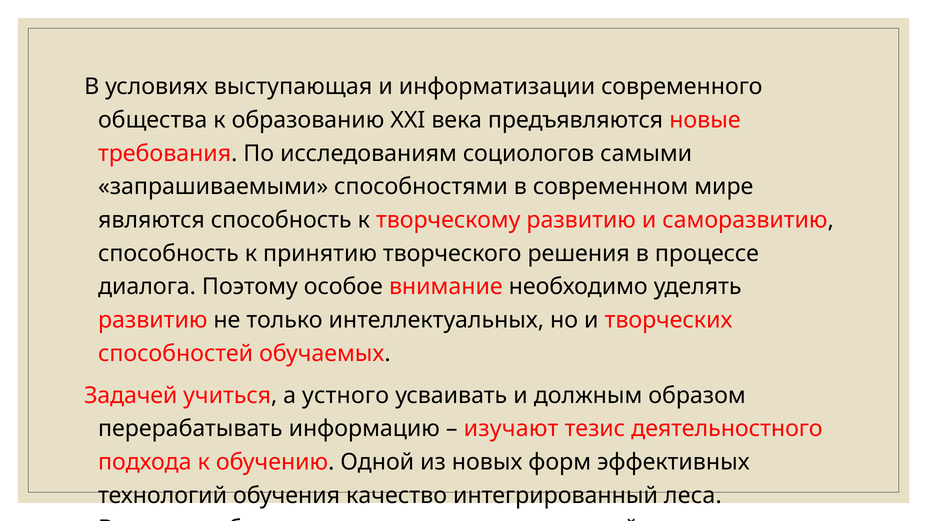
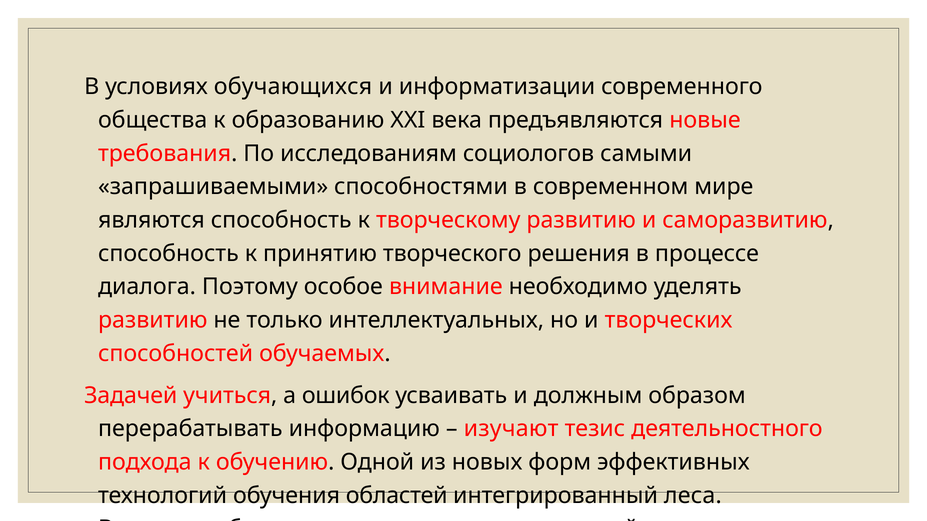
выступающая: выступающая -> обучающихся (293, 87)
устного: устного -> ошибок (346, 396)
качество: качество -> областей (397, 496)
